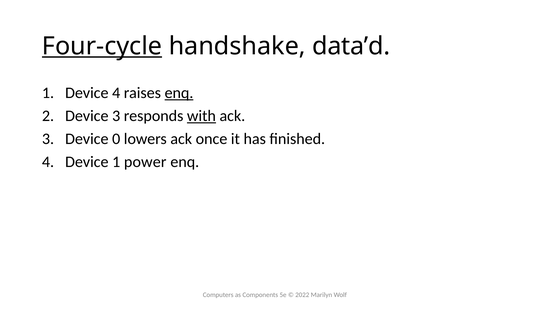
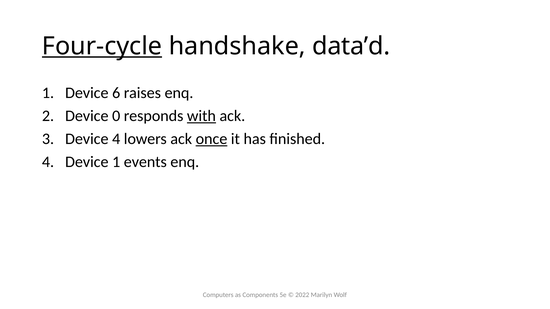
Device 4: 4 -> 6 (116, 93)
enq underline: present -> none (179, 93)
Device 3: 3 -> 0 (116, 116)
Device 0: 0 -> 4 (116, 139)
once underline: none -> present (212, 139)
power: power -> events (145, 162)
